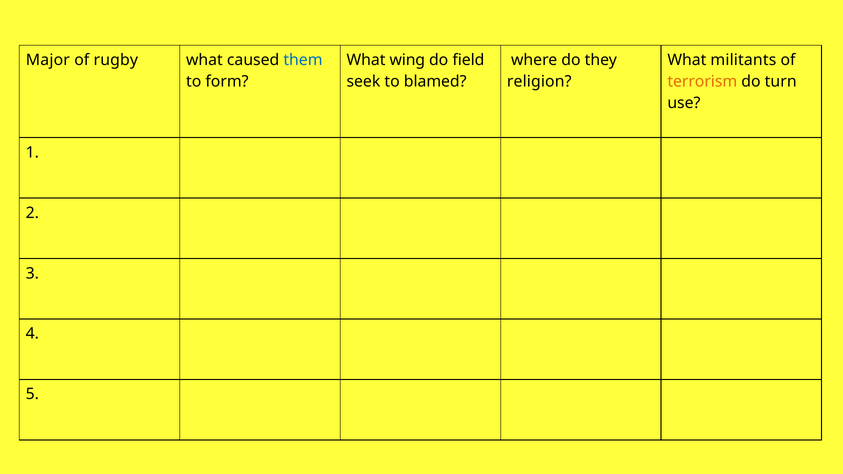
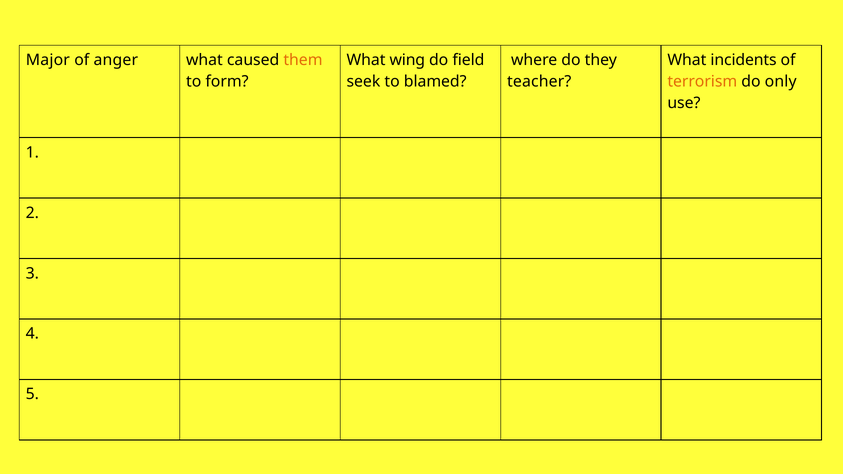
rugby: rugby -> anger (116, 60)
them colour: blue -> orange (303, 60)
militants: militants -> incidents (744, 60)
religion: religion -> teacher (539, 82)
turn: turn -> only (781, 82)
